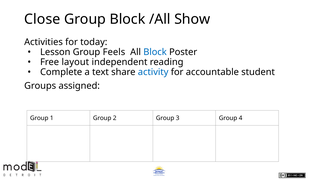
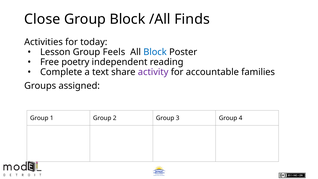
Show: Show -> Finds (192, 19)
layout: layout -> poetry (75, 62)
activity colour: blue -> purple (153, 72)
student: student -> families (258, 72)
